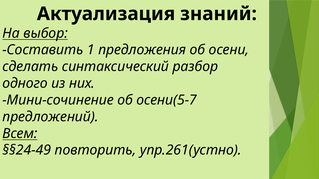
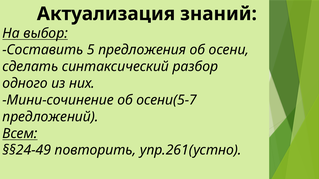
1: 1 -> 5 (91, 50)
